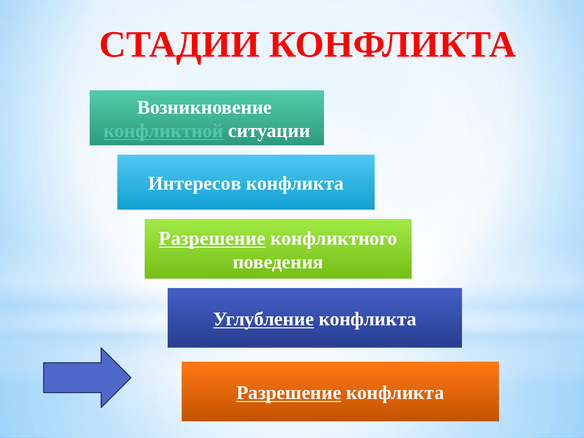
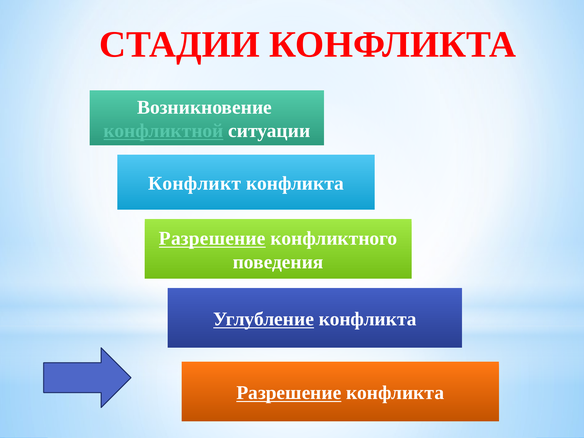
Интересов: Интересов -> Конфликт (195, 184)
